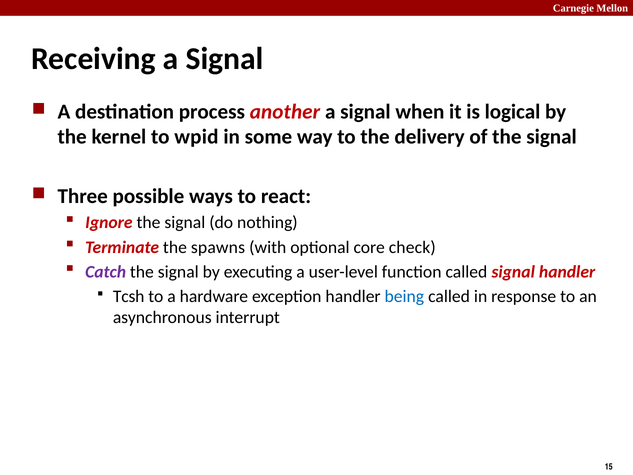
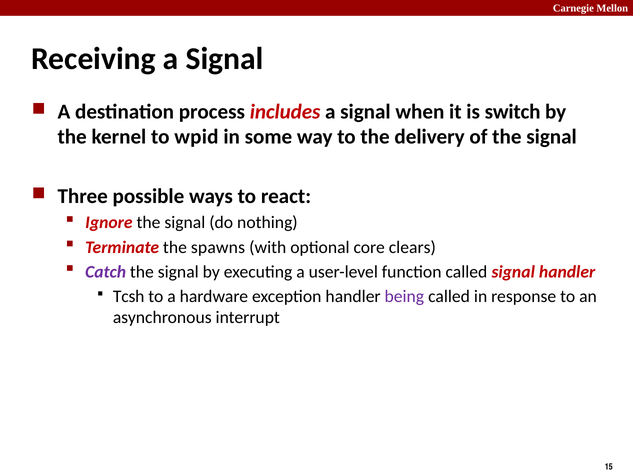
another: another -> includes (285, 112)
logical: logical -> switch (513, 112)
check: check -> clears (412, 247)
being colour: blue -> purple (404, 296)
